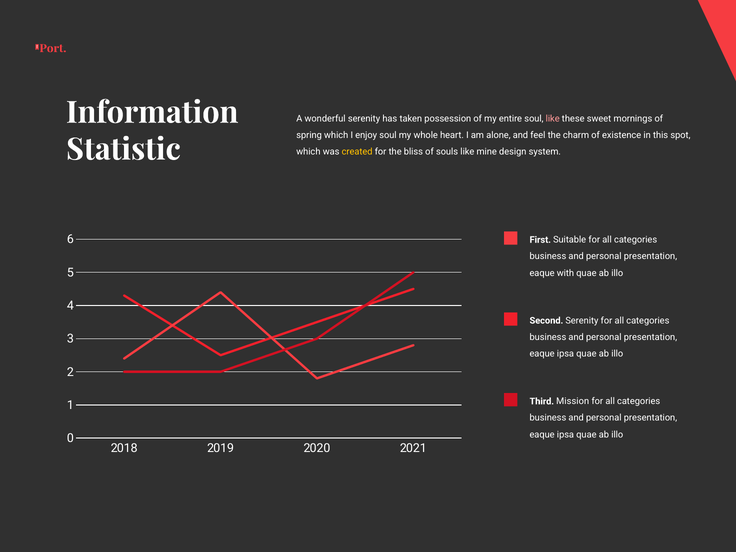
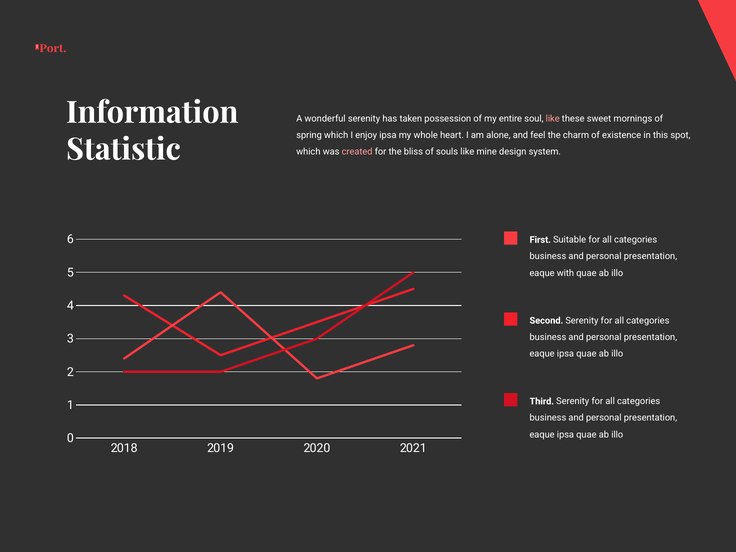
enjoy soul: soul -> ipsa (388, 135)
created colour: yellow -> pink (357, 152)
Third Mission: Mission -> Serenity (573, 401)
